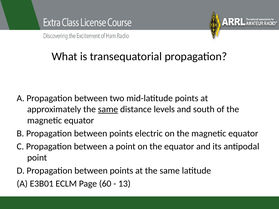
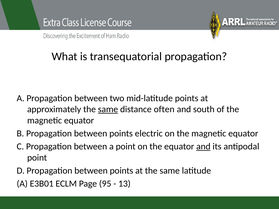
levels: levels -> often (164, 109)
and underline: none -> present (203, 147)
60: 60 -> 95 (105, 184)
